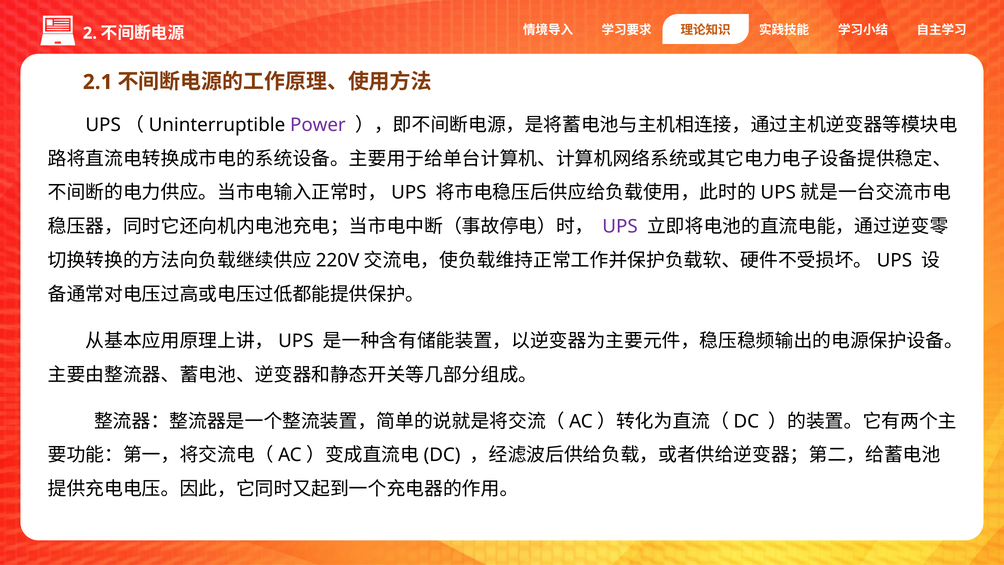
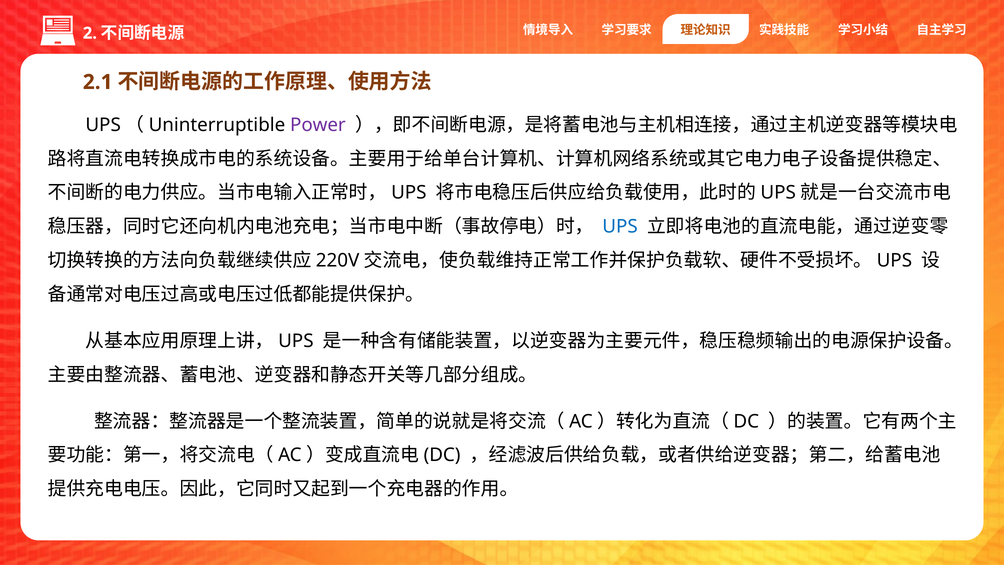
UPS colour: purple -> blue (620, 227)
